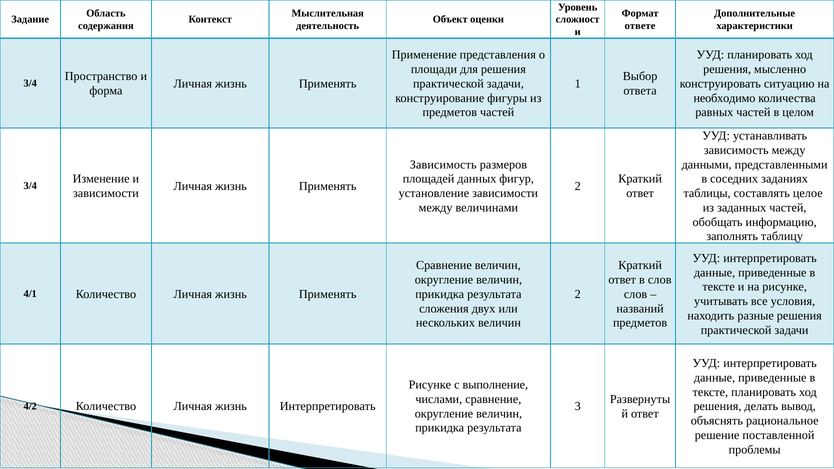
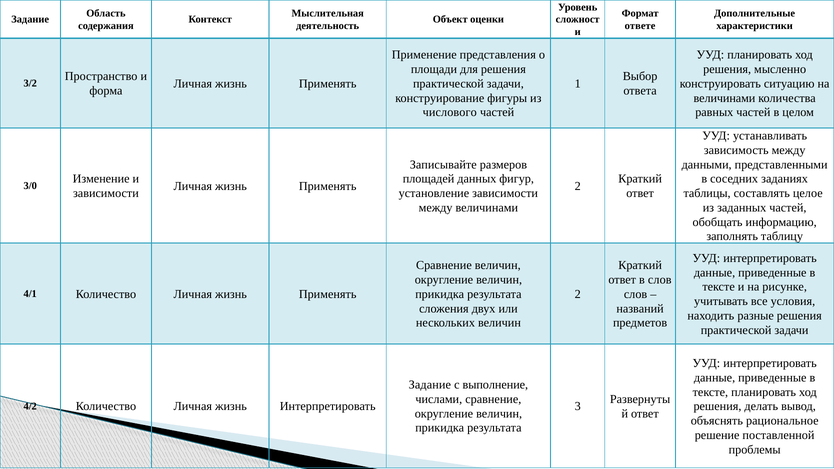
3/4: 3/4 -> 3/2 (30, 84)
необходимо: необходимо -> величинами (724, 98)
предметов: предметов -> числового (450, 112)
Зависимость: Зависимость -> Записывайте (443, 165)
3/4: 3/4 -> 3/0 (30, 186)
Рисунке: Рисунке -> Задание (430, 385)
